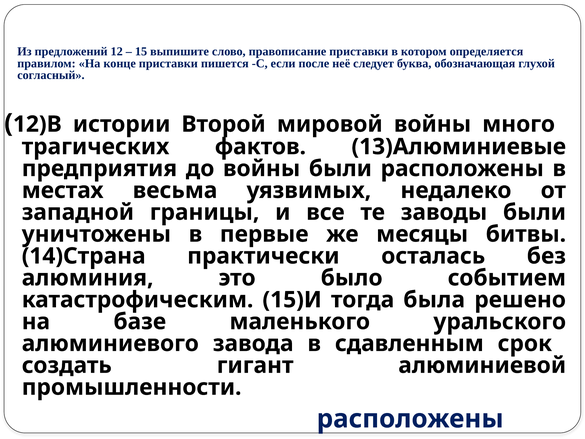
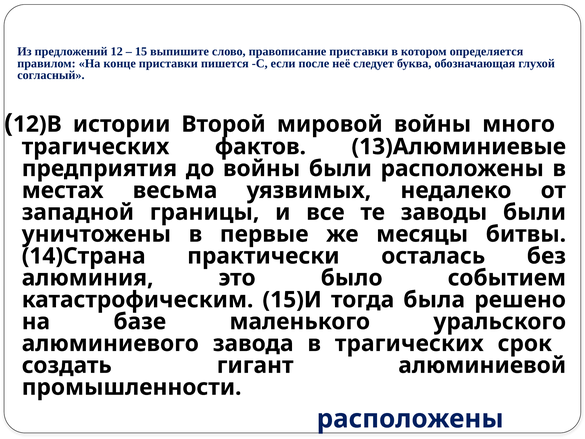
в сдавленным: сдавленным -> трагических (409, 343)
